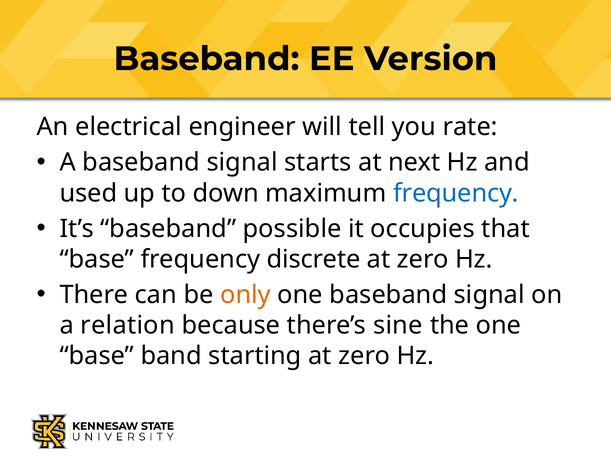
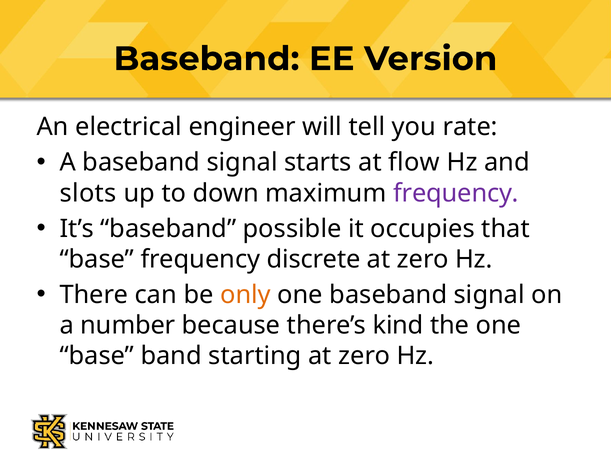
next: next -> flow (414, 163)
used: used -> slots (88, 193)
frequency colour: blue -> purple (456, 193)
relation: relation -> number (128, 326)
sine: sine -> kind (398, 326)
